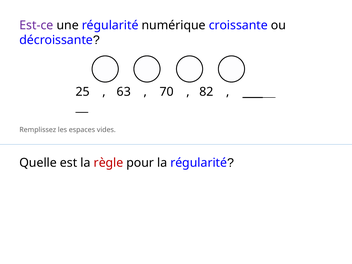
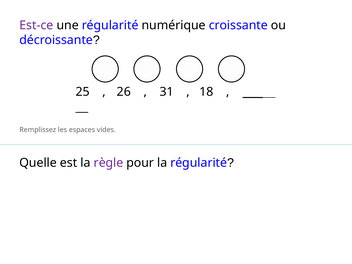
63: 63 -> 26 (124, 92)
70: 70 -> 31 (167, 92)
82: 82 -> 18 (206, 92)
règle colour: red -> purple (108, 163)
